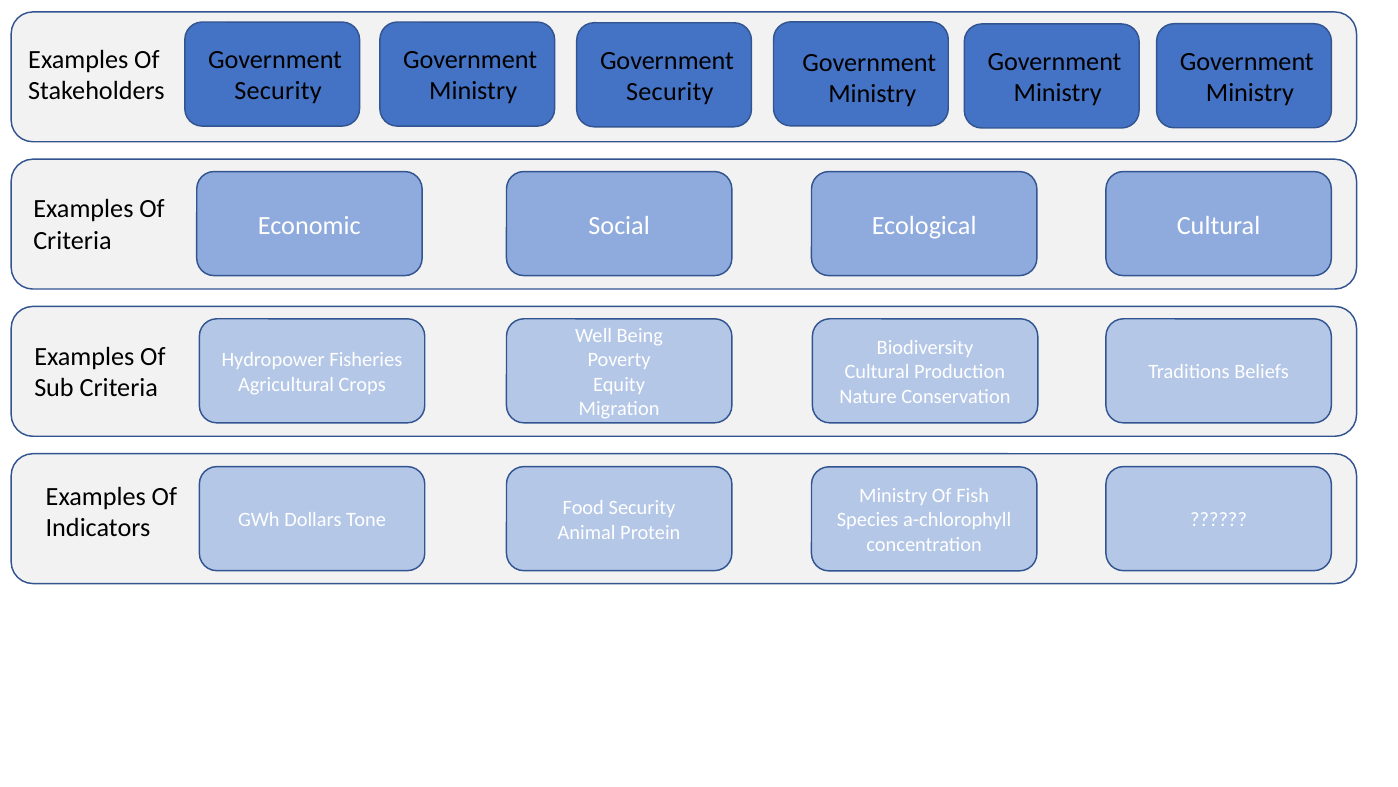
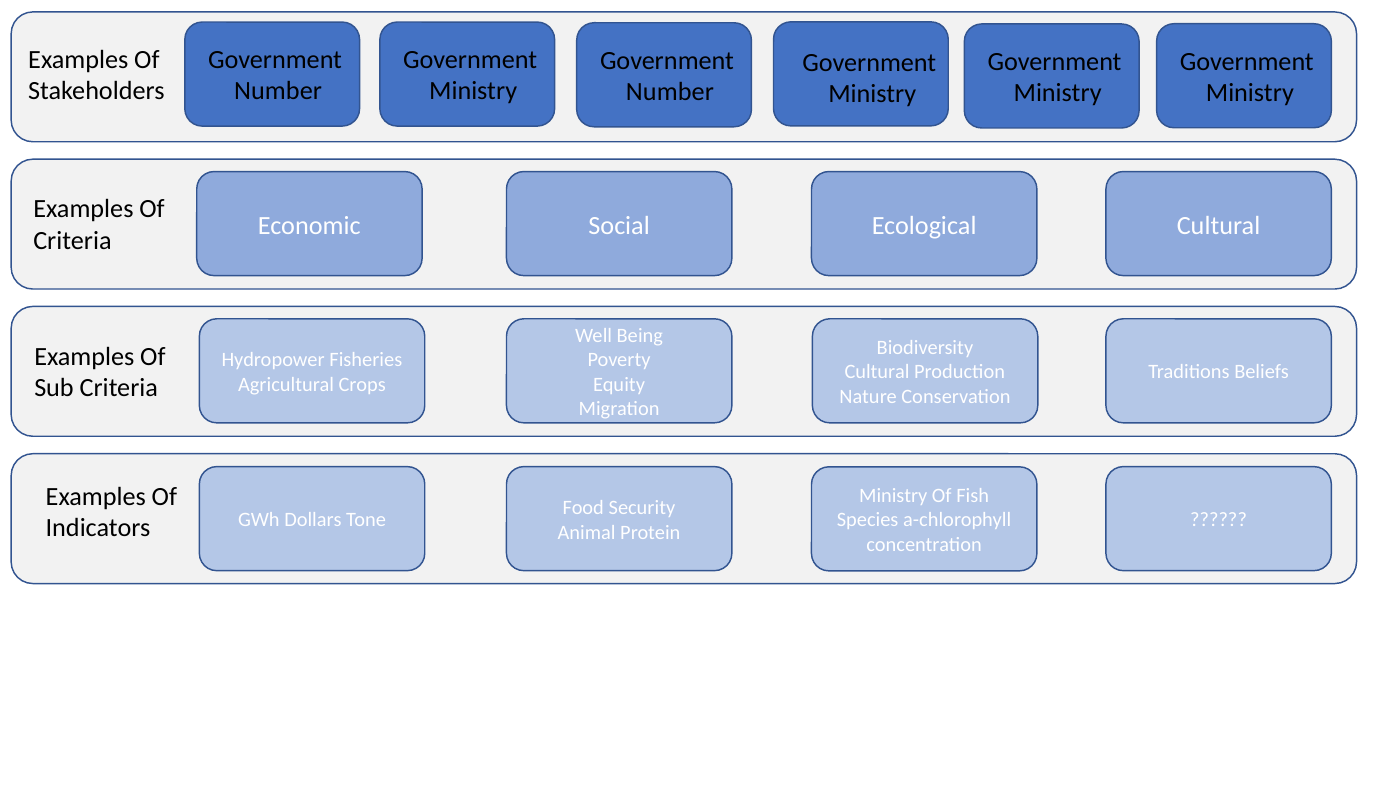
Security: Security -> Number (278, 91)
Security: Security -> Number (670, 92)
